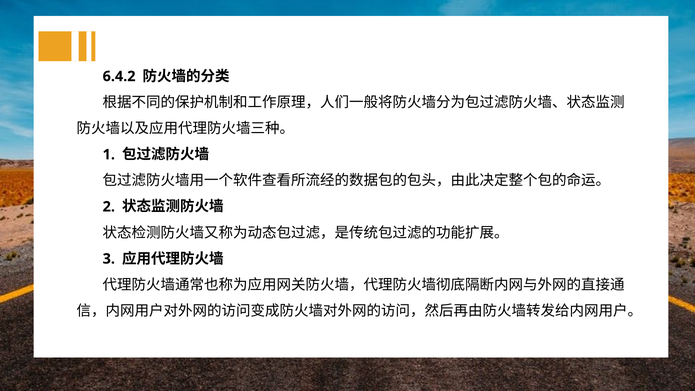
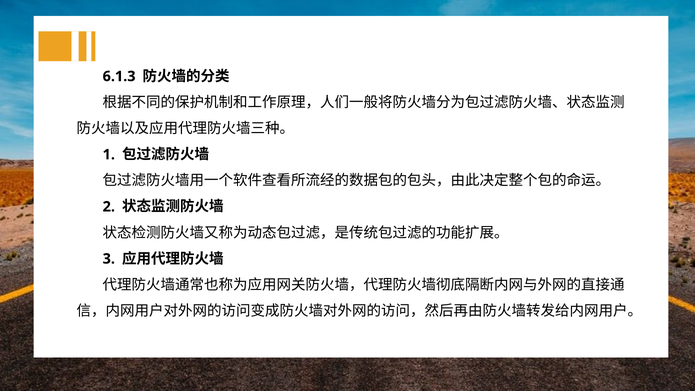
6.4.2: 6.4.2 -> 6.1.3 (119, 76)
